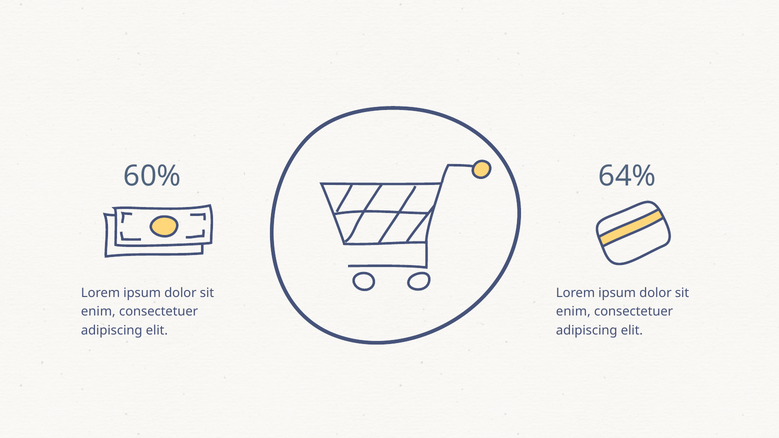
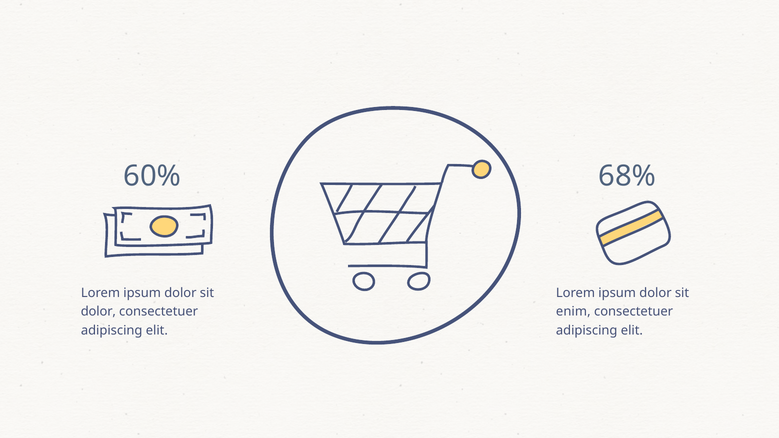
64%: 64% -> 68% (627, 176)
enim: enim -> dolor (98, 312)
